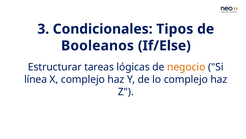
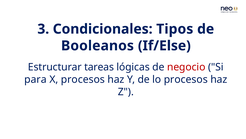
negocio colour: orange -> red (186, 67)
línea: línea -> para (36, 79)
X complejo: complejo -> procesos (83, 79)
lo complejo: complejo -> procesos (186, 79)
